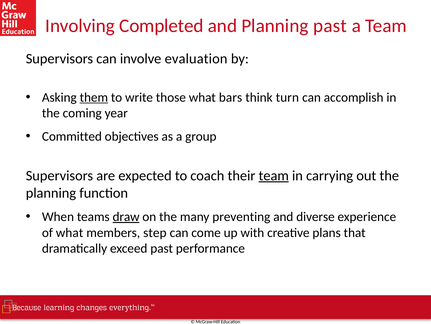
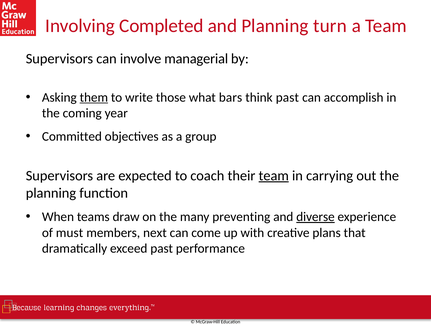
Planning past: past -> turn (330, 26)
evaluation: evaluation -> managerial (196, 58)
think turn: turn -> past (287, 97)
draw underline: present -> none (126, 216)
diverse underline: none -> present (315, 216)
of what: what -> must (70, 232)
step: step -> next (155, 232)
